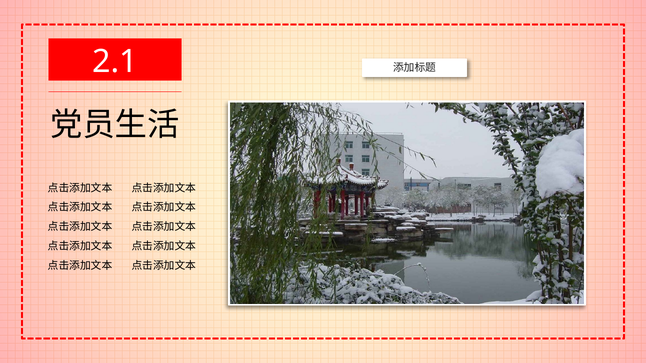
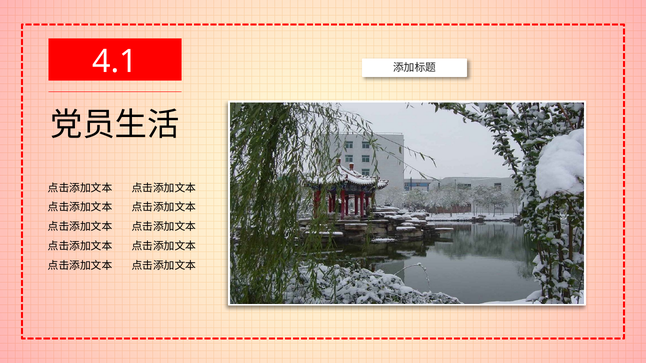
2.1: 2.1 -> 4.1 (115, 62)
